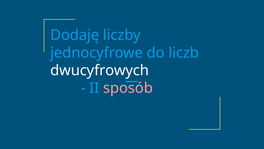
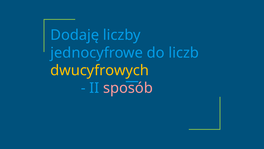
dwucyfrowych colour: white -> yellow (100, 70)
